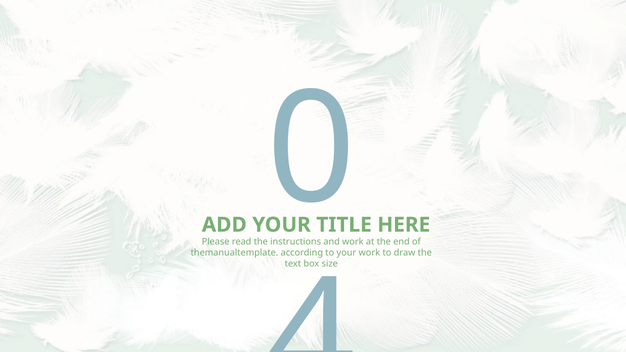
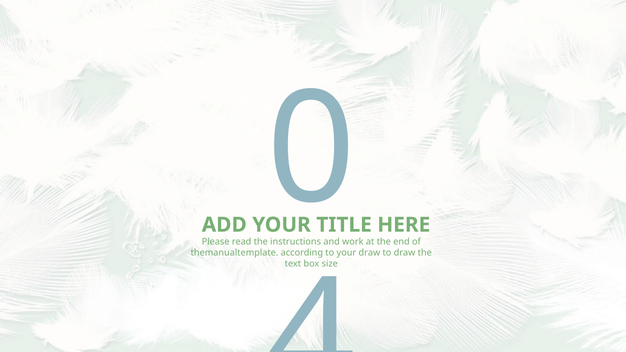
work: work -> draw (369, 253)
